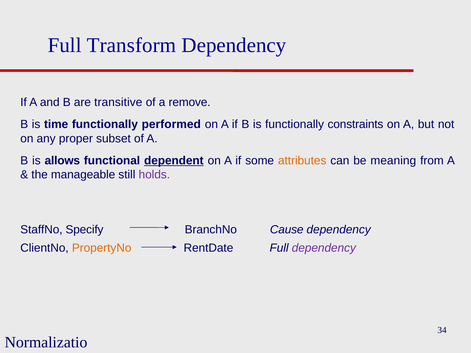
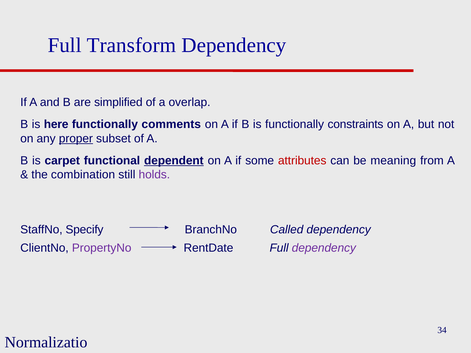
transitive: transitive -> simplified (118, 103)
remove: remove -> overlap (190, 103)
time: time -> here (56, 124)
performed: performed -> comments (171, 124)
proper underline: none -> present (76, 139)
allows: allows -> carpet (62, 161)
attributes colour: orange -> red (302, 161)
manageable: manageable -> combination (83, 175)
Cause: Cause -> Called (287, 230)
PropertyNo colour: orange -> purple (102, 248)
